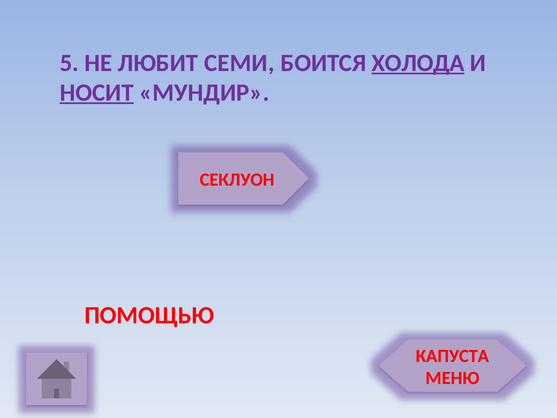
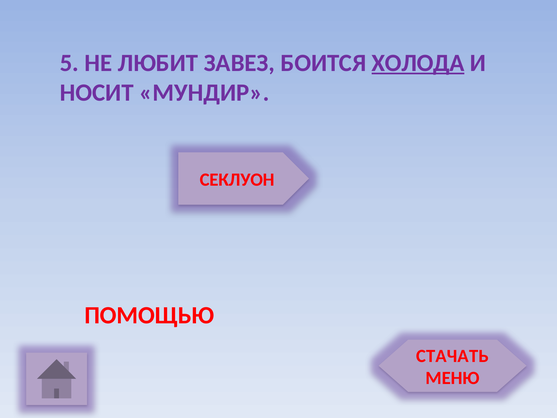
СЕМИ: СЕМИ -> ЗАВЕЗ (239, 63)
НОСИТ underline: present -> none (97, 93)
КАПУСТА: КАПУСТА -> СТАЧАТЬ (452, 356)
